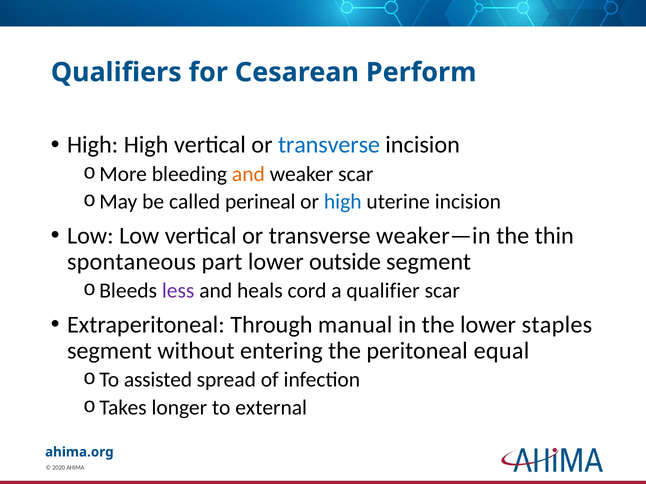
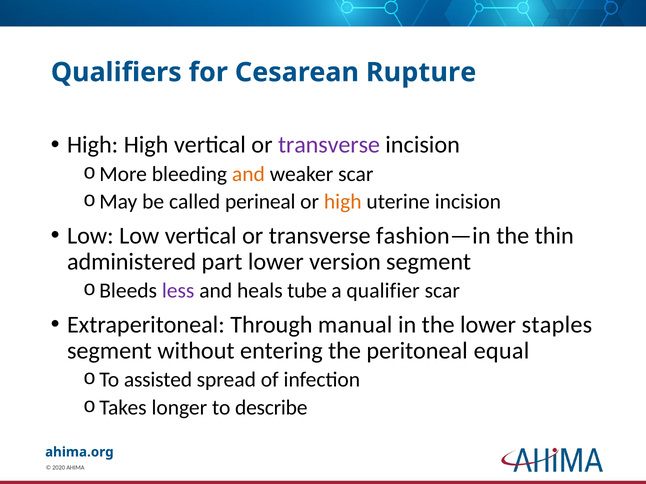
Perform: Perform -> Rupture (421, 72)
transverse colour: blue -> purple (329, 145)
high colour: blue -> orange (343, 202)
weaker—in: weaker—in -> fashion—in (433, 236)
spontaneous: spontaneous -> administered (132, 262)
outside: outside -> version (345, 262)
cord: cord -> tube (307, 291)
external: external -> describe (271, 408)
